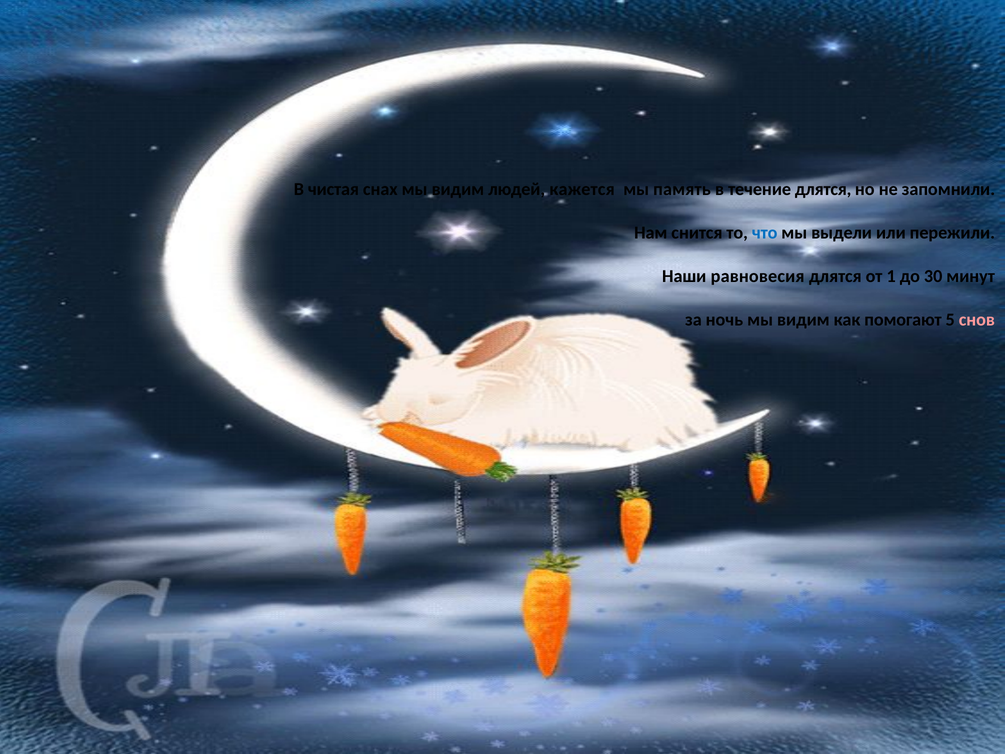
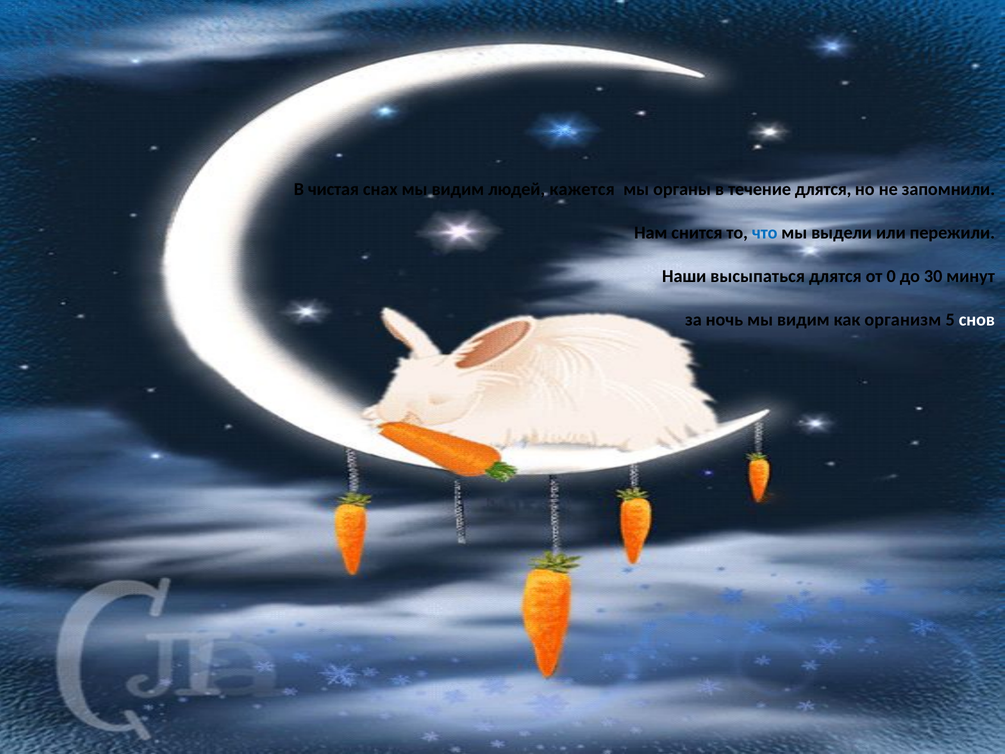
память: память -> органы (682, 189)
равновесия: равновесия -> высыпаться (758, 276)
1: 1 -> 0 (891, 276)
помогают: помогают -> организм (903, 320)
снов colour: pink -> white (977, 320)
